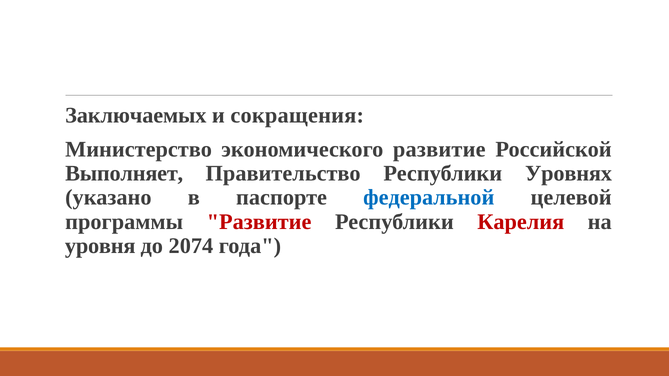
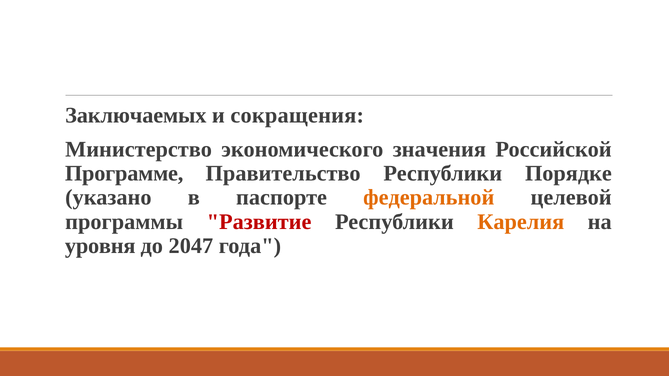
экономического развитие: развитие -> значения (439, 150)
Выполняет: Выполняет -> Программе (124, 174)
Уровнях: Уровнях -> Порядке (568, 174)
федеральной colour: blue -> orange (429, 198)
Карелия colour: red -> orange (521, 222)
2074: 2074 -> 2047 (191, 246)
